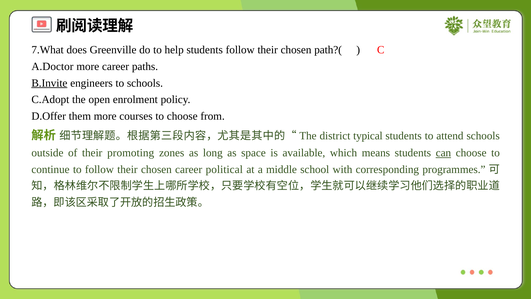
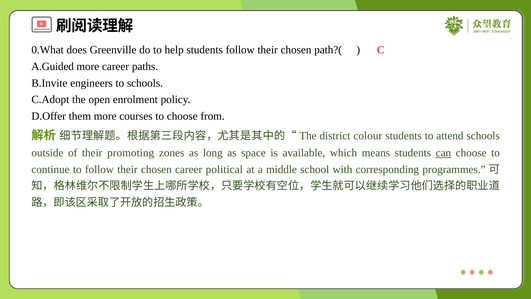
7.What: 7.What -> 0.What (48, 50)
A.Doctor: A.Doctor -> A.Guided (53, 66)
B.Invite underline: present -> none (49, 83)
typical: typical -> colour (368, 136)
